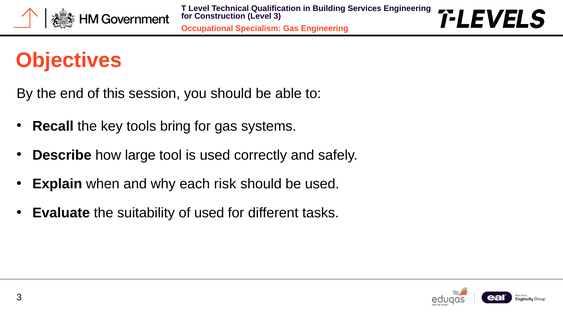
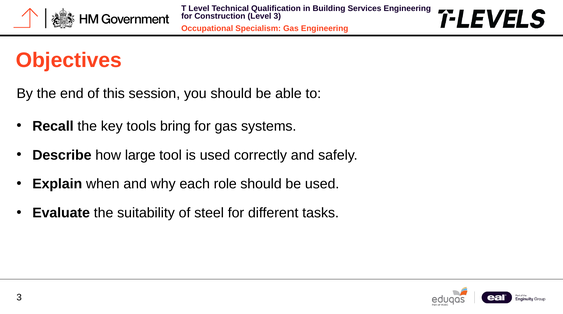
risk: risk -> role (225, 184)
of used: used -> steel (209, 213)
